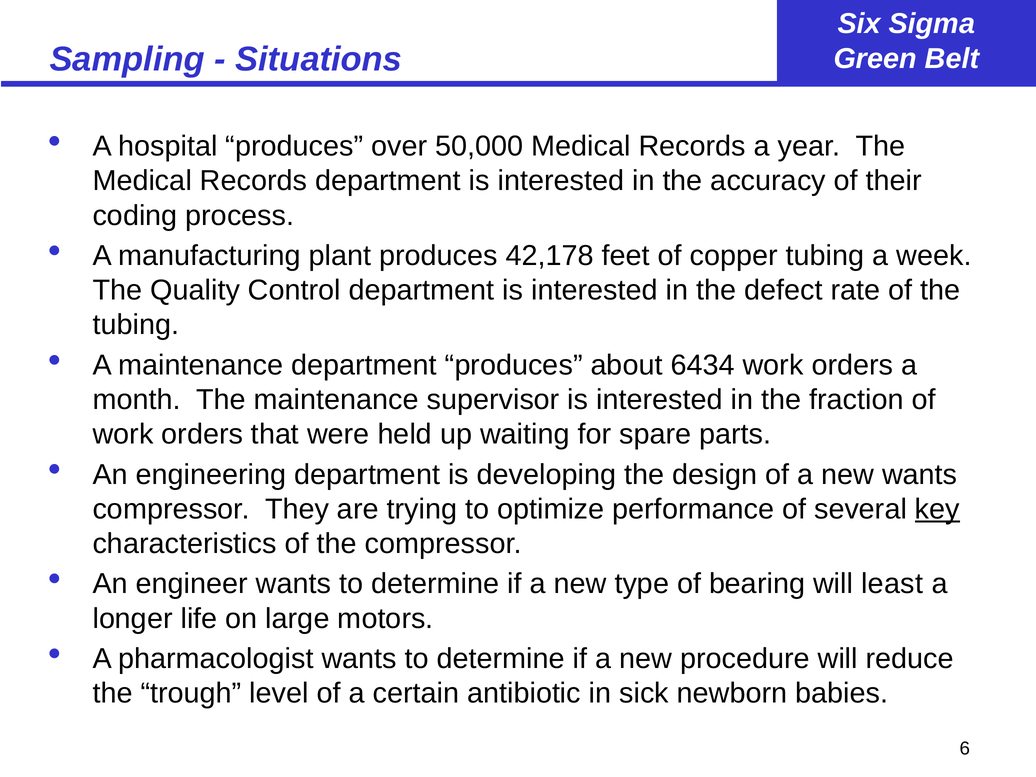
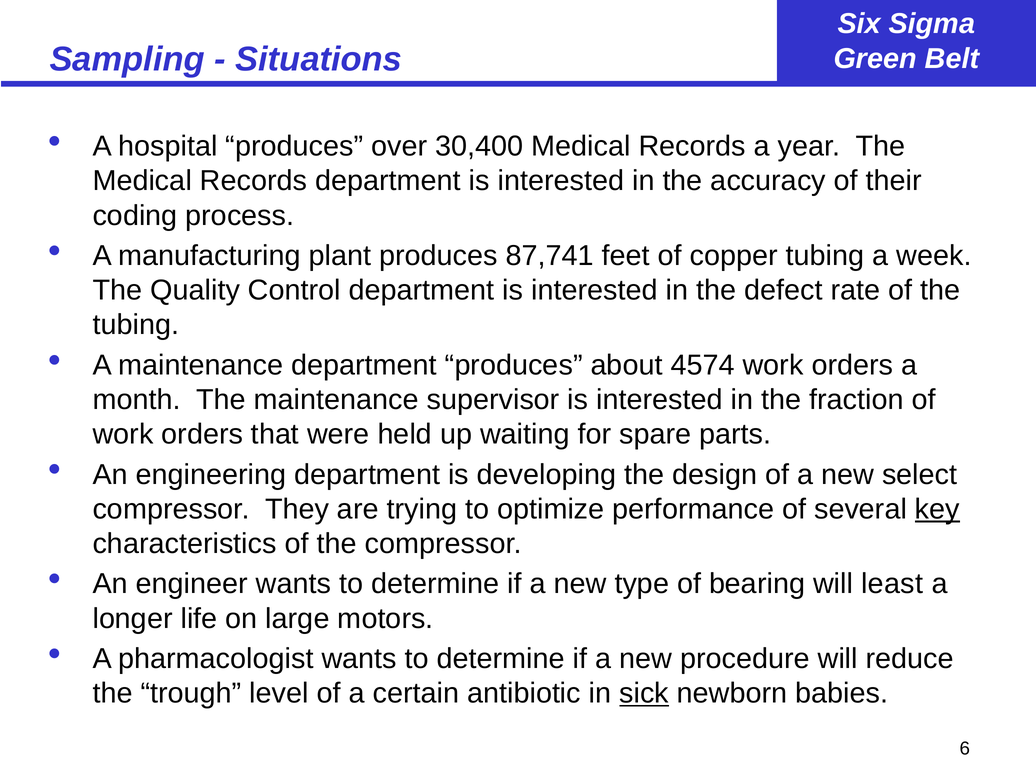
50,000: 50,000 -> 30,400 (479, 146)
42,178: 42,178 -> 87,741 (550, 256)
6434: 6434 -> 4574 (703, 365)
new wants: wants -> select (920, 475)
sick underline: none -> present (644, 693)
